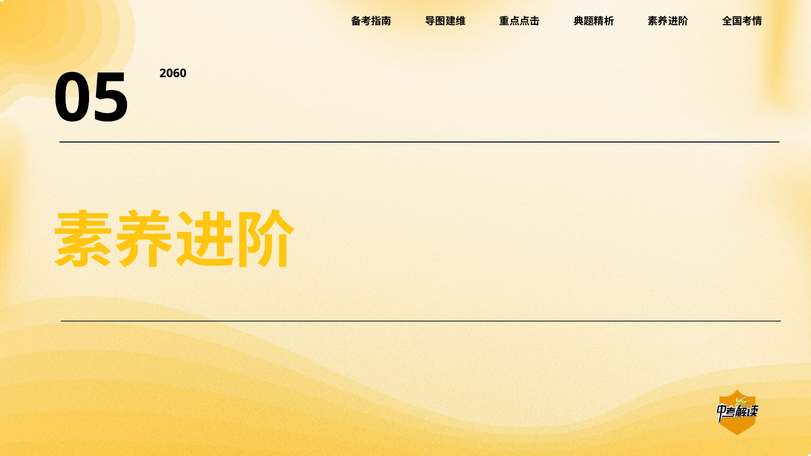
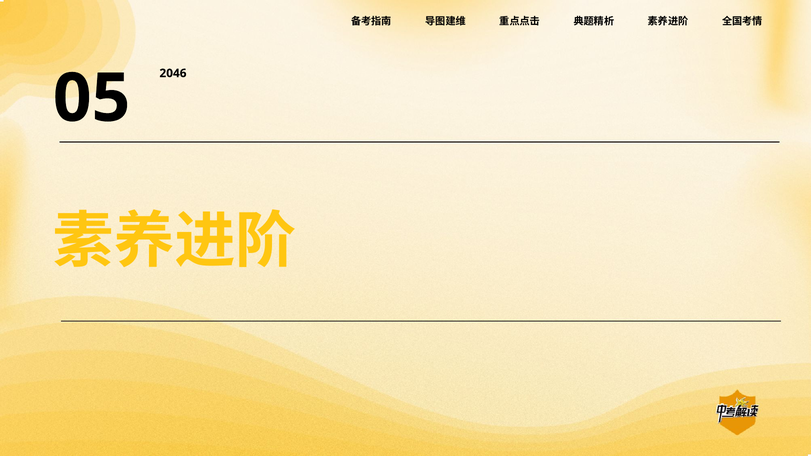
2060: 2060 -> 2046 (173, 73)
